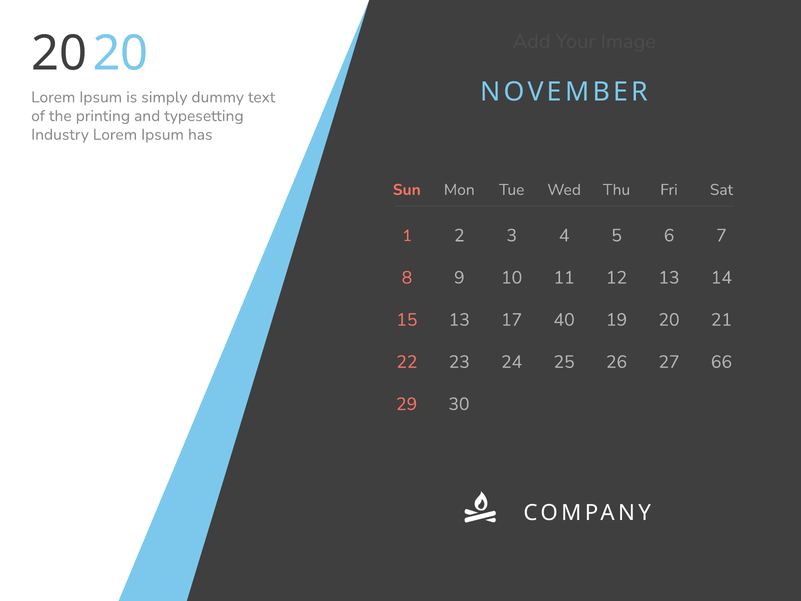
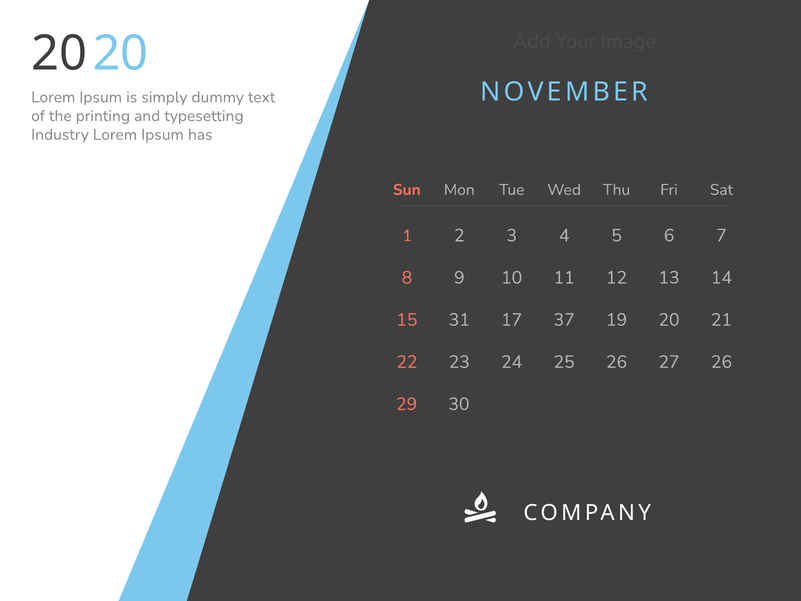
15 13: 13 -> 31 (459, 320)
40: 40 -> 37 (564, 320)
27 66: 66 -> 26 (721, 362)
